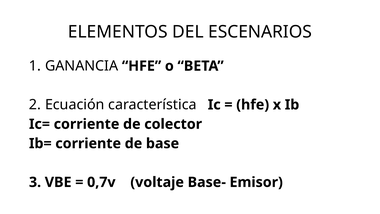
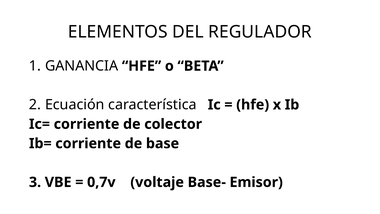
ESCENARIOS: ESCENARIOS -> REGULADOR (260, 32)
